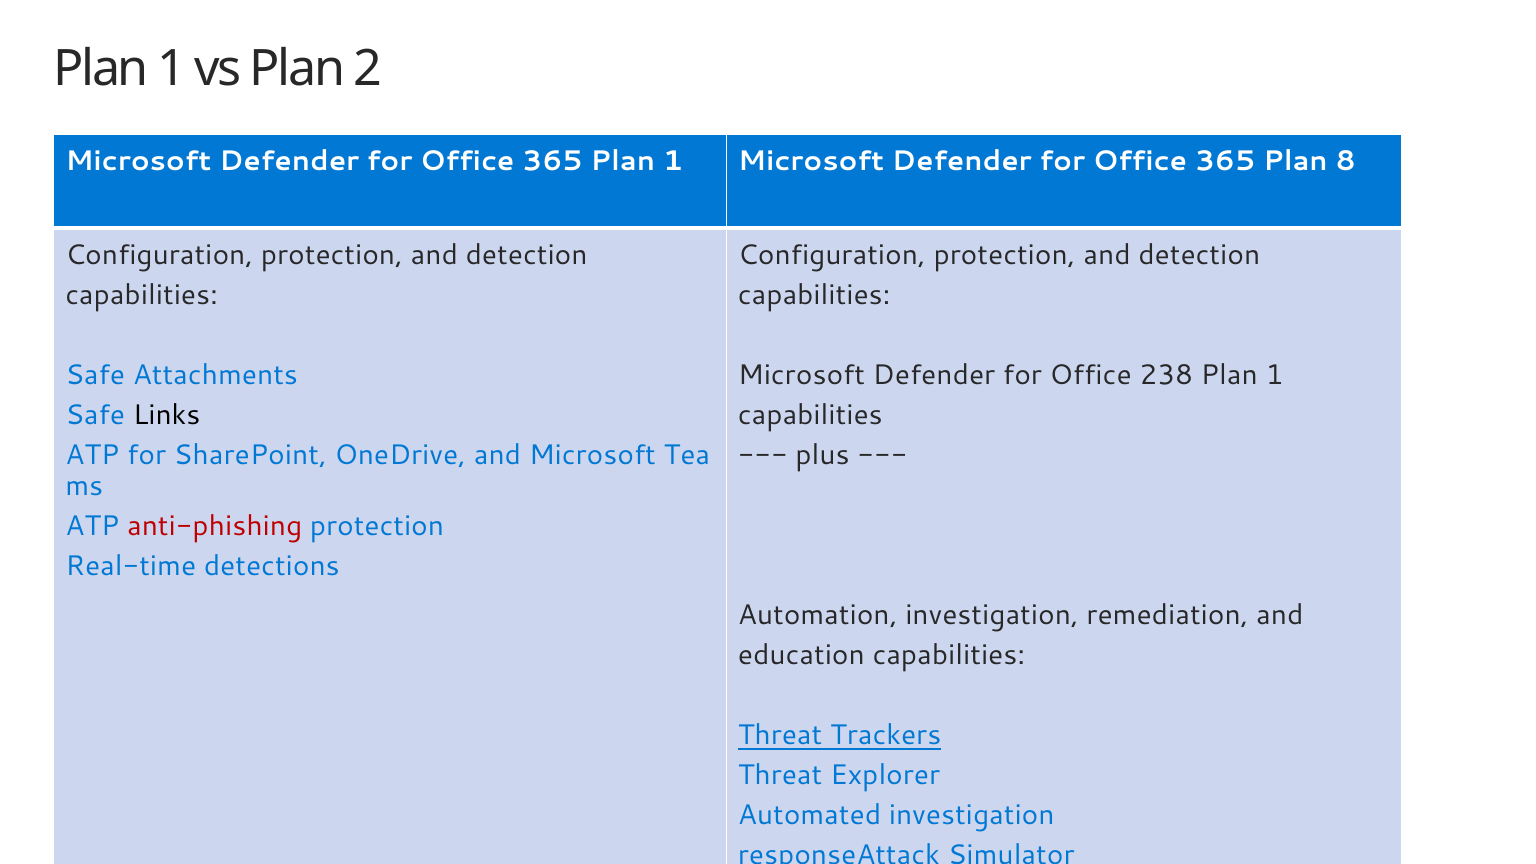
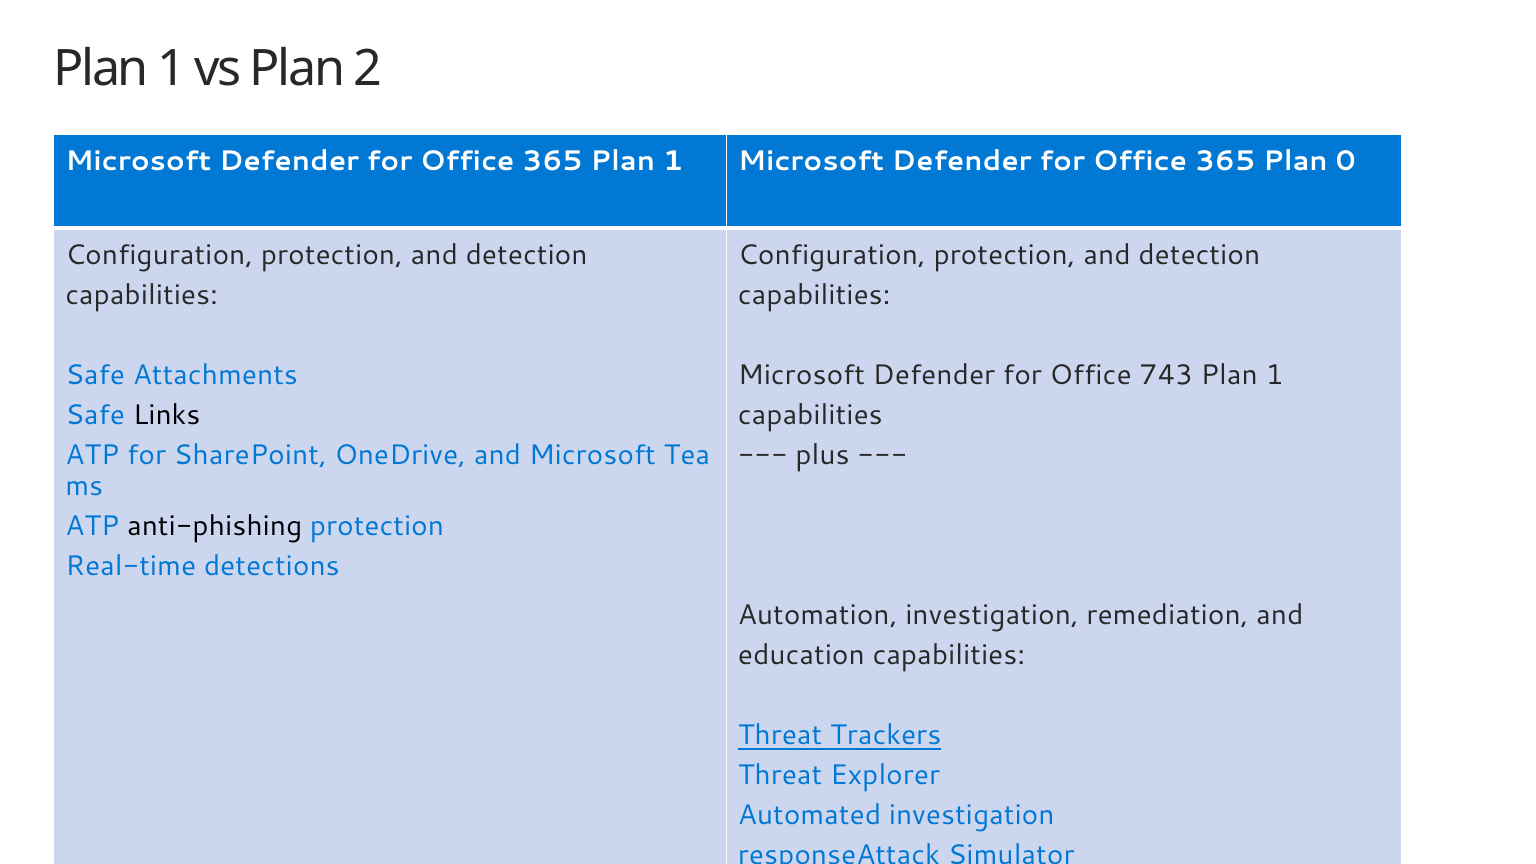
8: 8 -> 0 (1346, 161)
238: 238 -> 743 (1166, 375)
anti-phishing colour: red -> black (215, 526)
